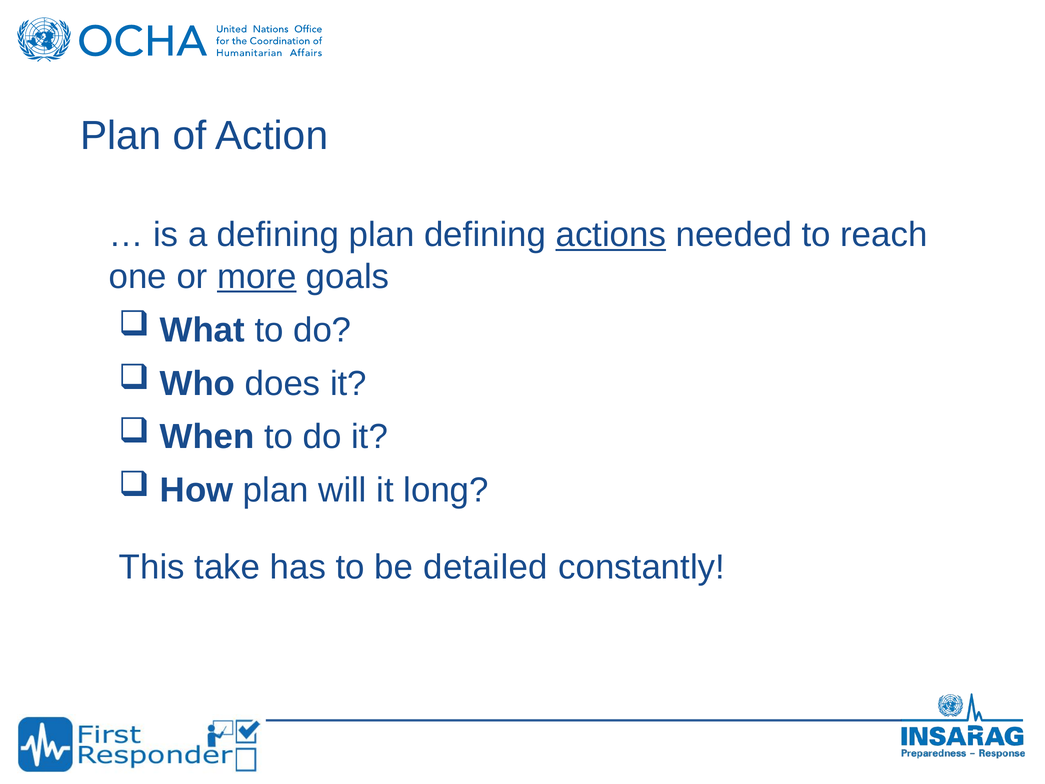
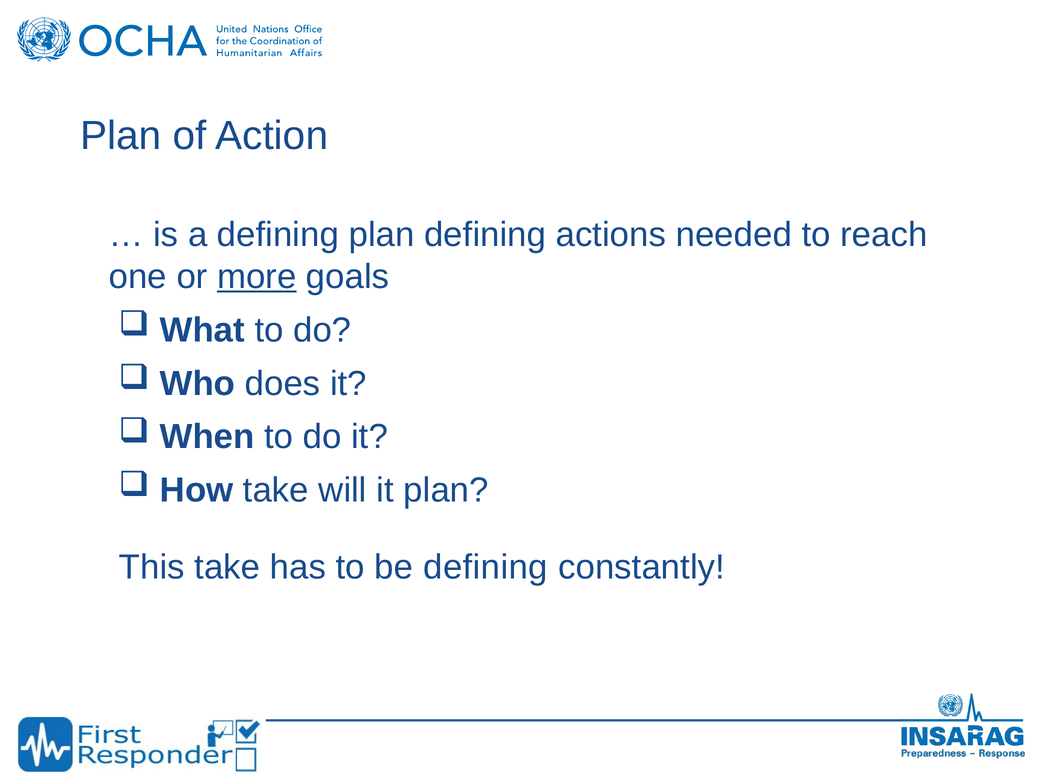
actions underline: present -> none (611, 235)
How plan: plan -> take (276, 490)
it long: long -> plan (446, 490)
be detailed: detailed -> defining (486, 567)
